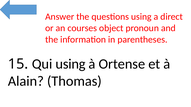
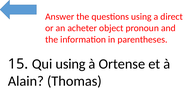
courses: courses -> acheter (82, 28)
